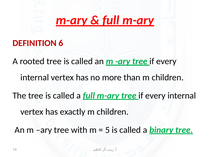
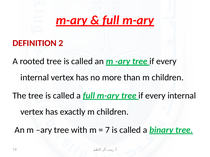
6: 6 -> 2 (61, 43)
5: 5 -> 7 (107, 130)
